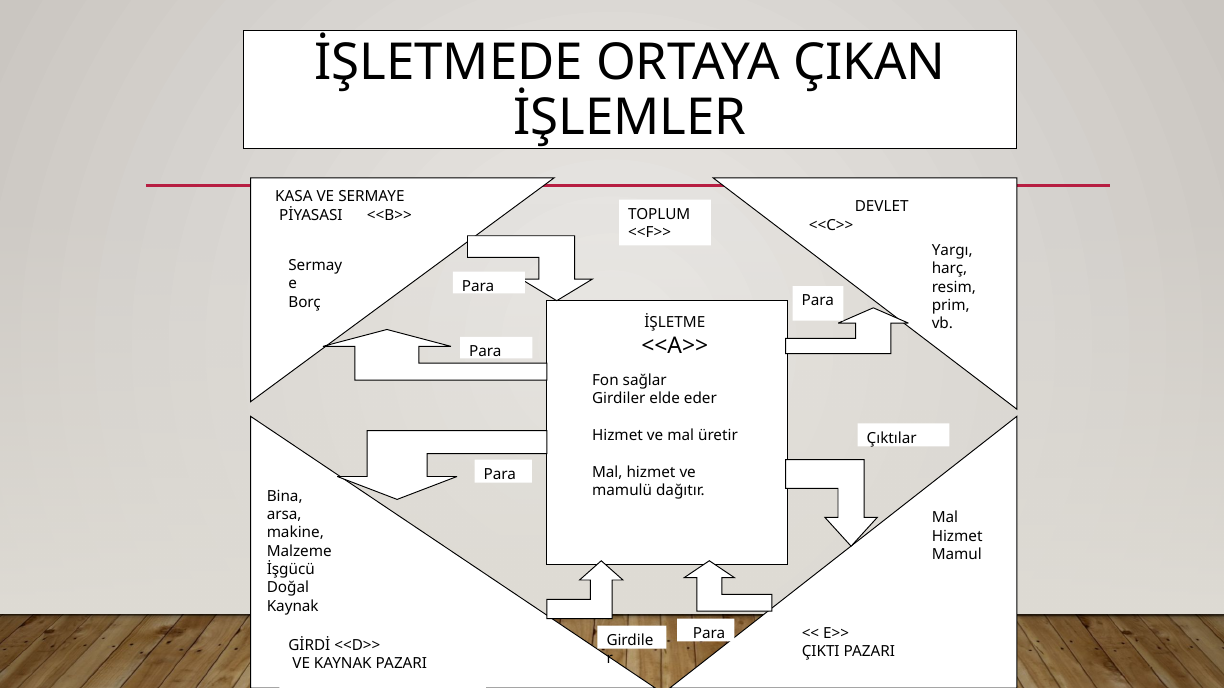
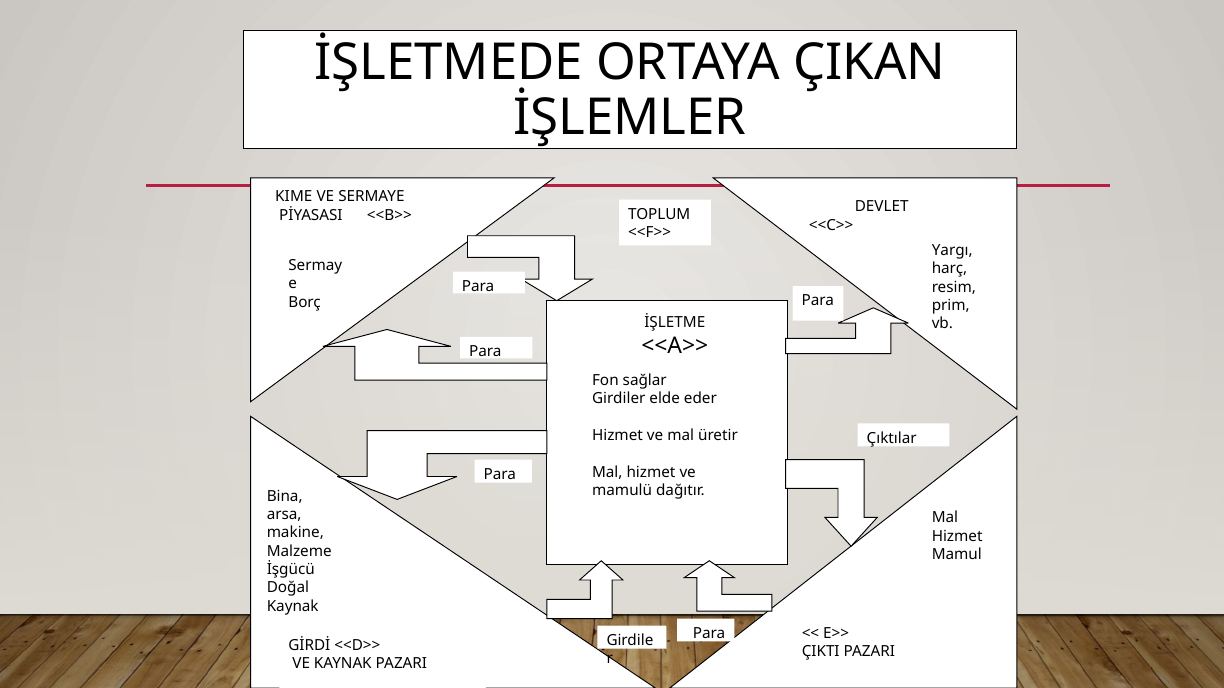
KASA: KASA -> KIME (294, 197)
